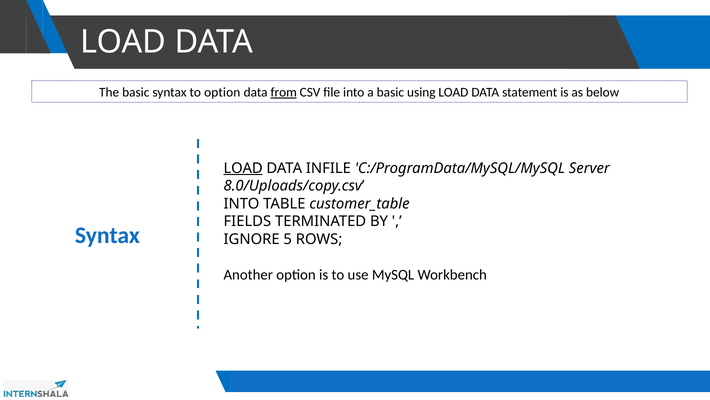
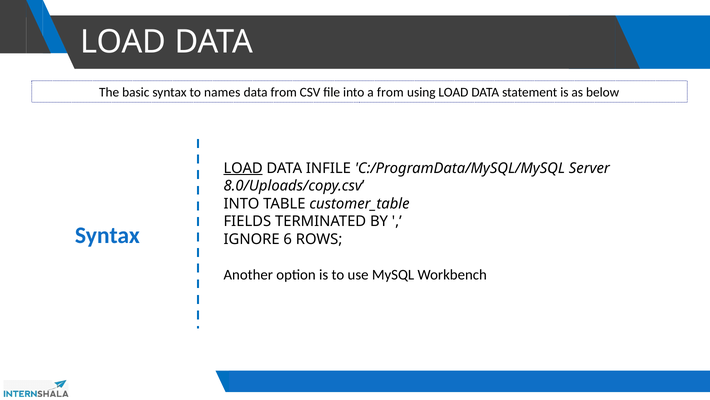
to option: option -> names (222, 92)
from underline: present -> none (284, 92)
a basic: basic -> from (390, 92)
5: 5 -> 6 (288, 239)
